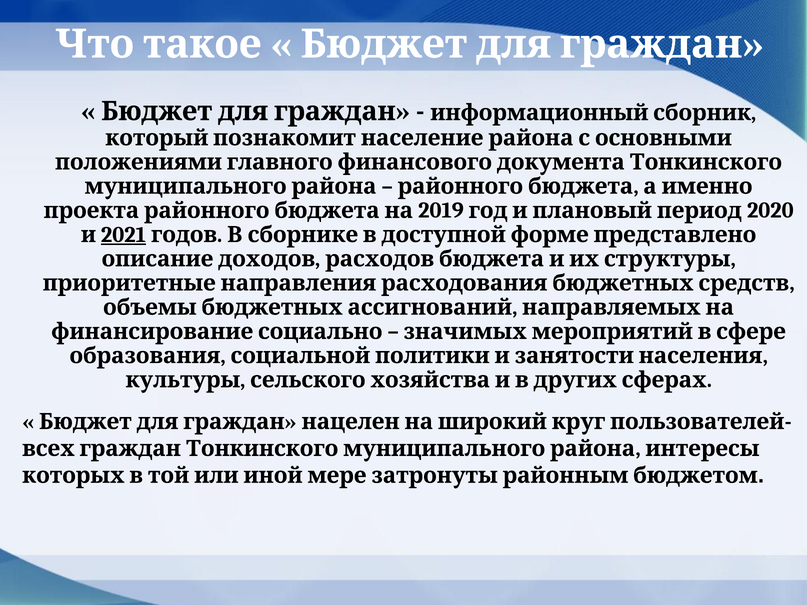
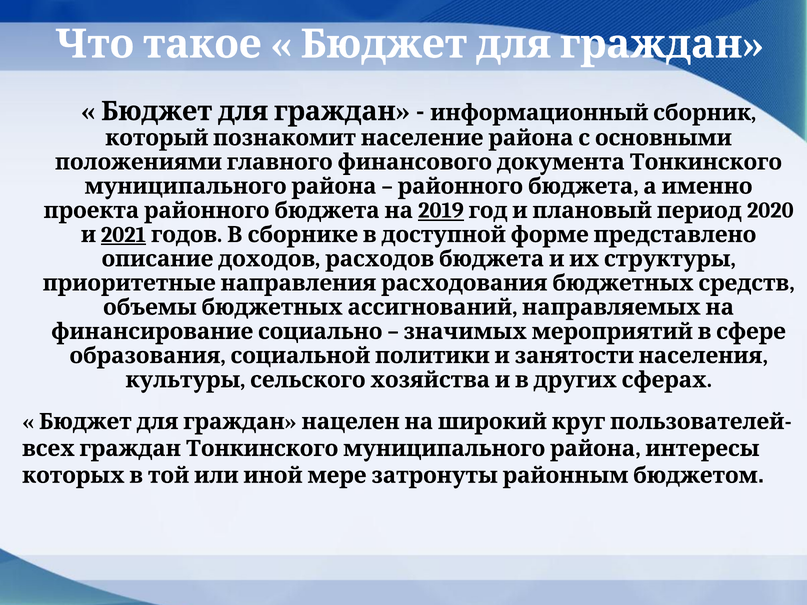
2019 underline: none -> present (441, 211)
